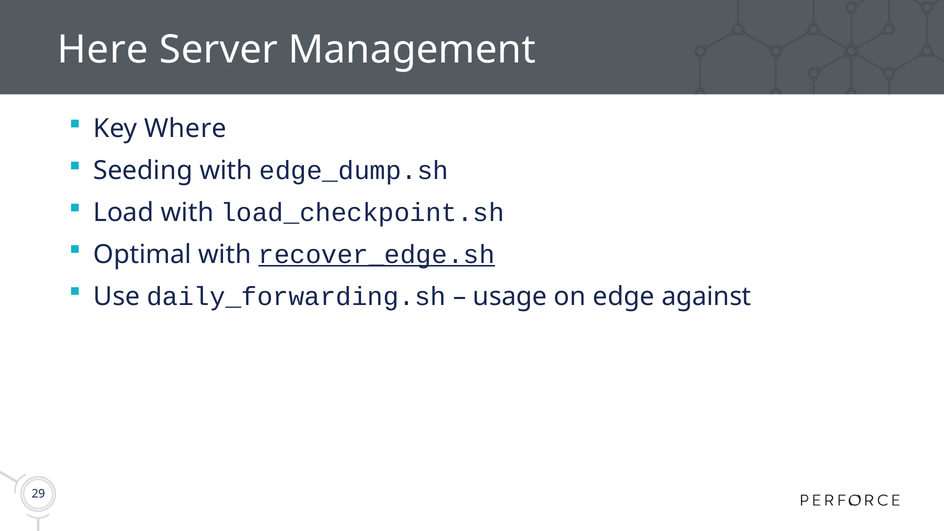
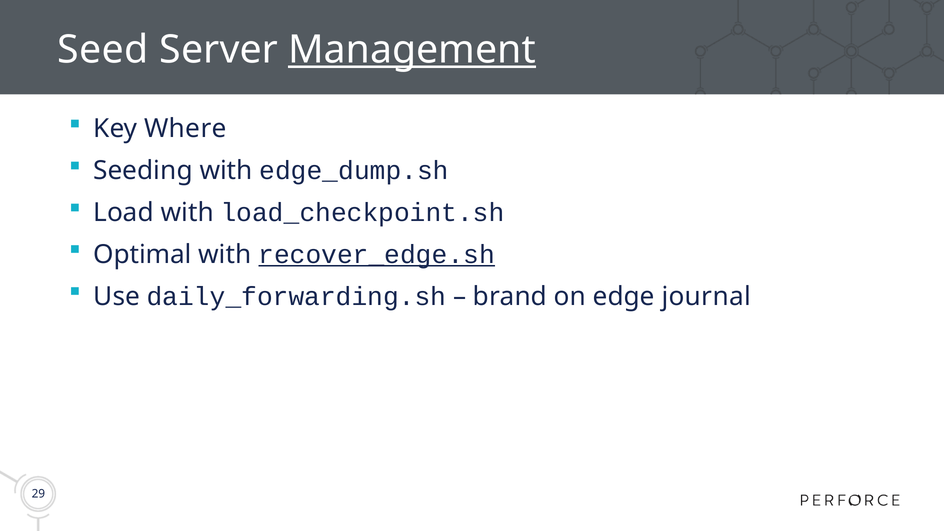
Here: Here -> Seed (103, 50)
Management underline: none -> present (412, 50)
usage: usage -> brand (510, 297)
against: against -> journal (706, 297)
